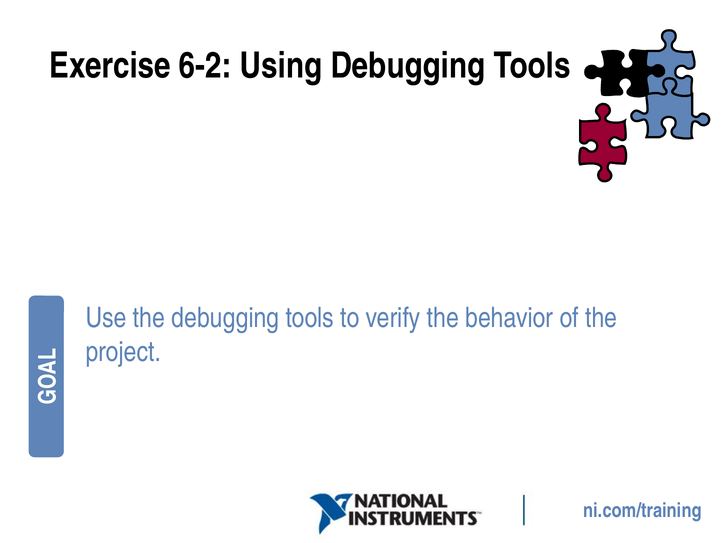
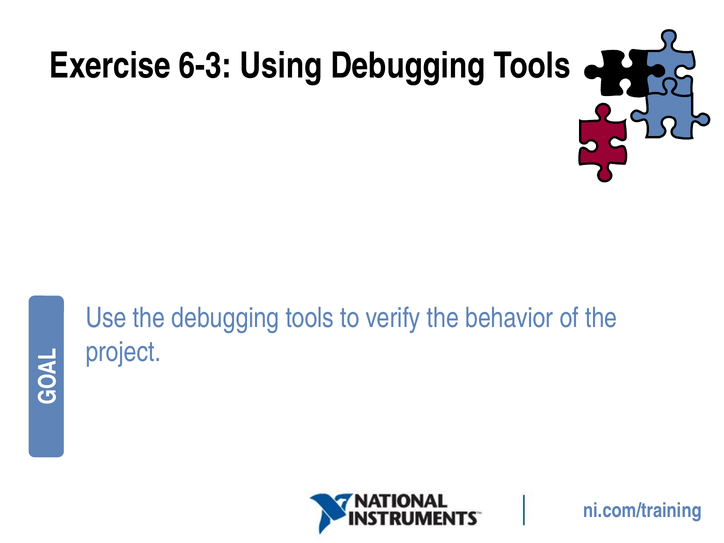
6-2: 6-2 -> 6-3 (205, 66)
